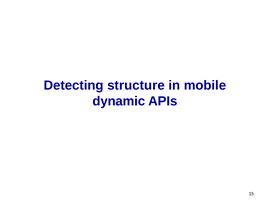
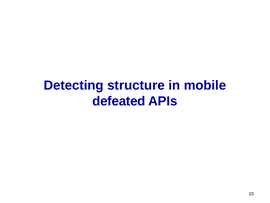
dynamic: dynamic -> defeated (119, 101)
